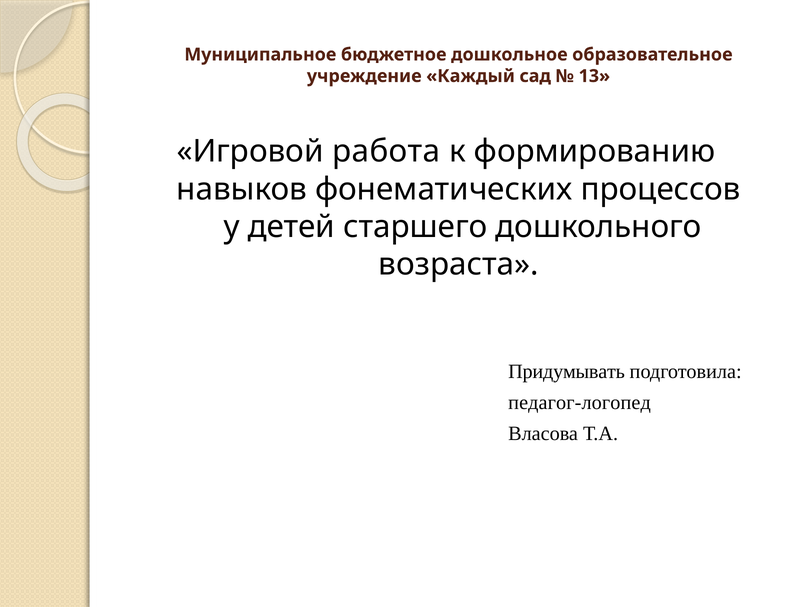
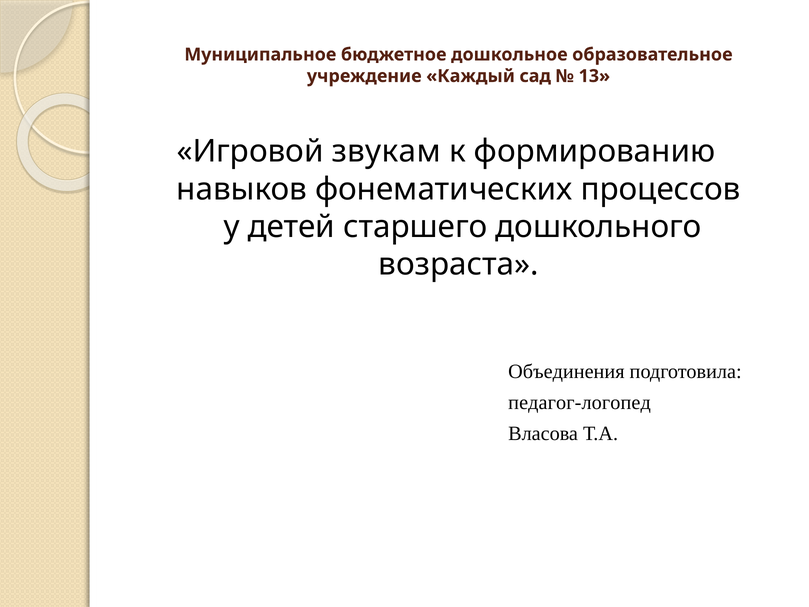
работа: работа -> звукам (386, 151)
Придумывать: Придумывать -> Объединения (566, 371)
